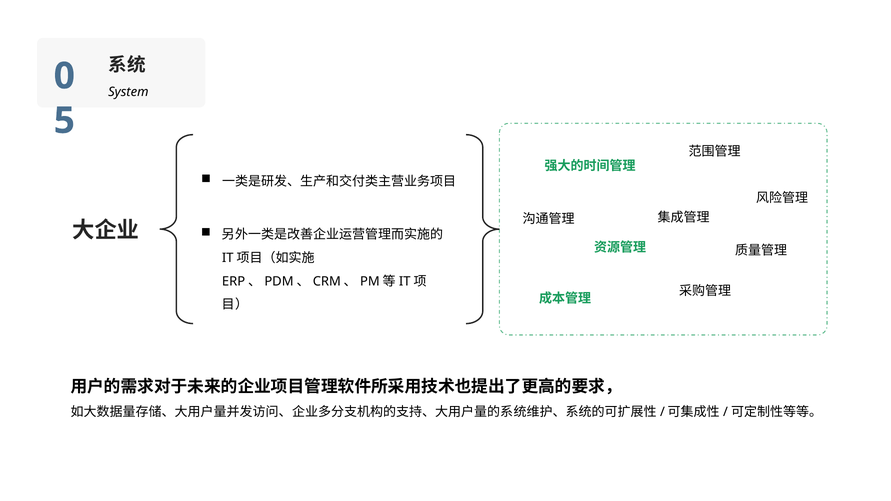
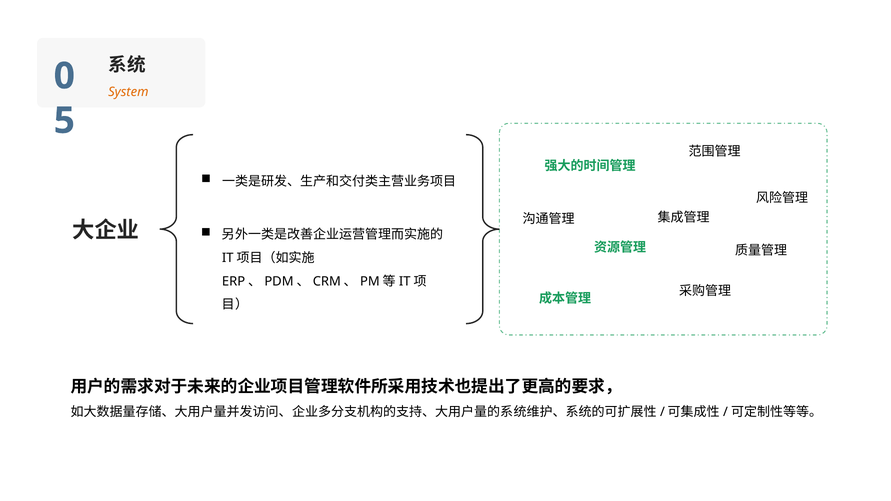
System colour: black -> orange (128, 92)
